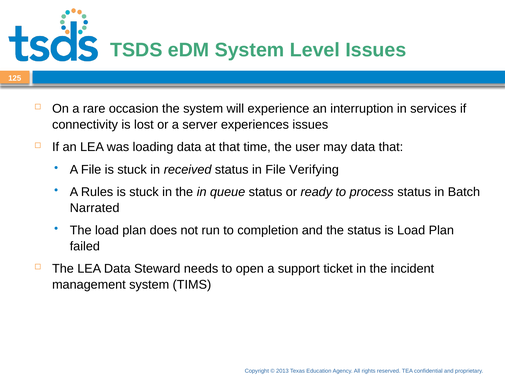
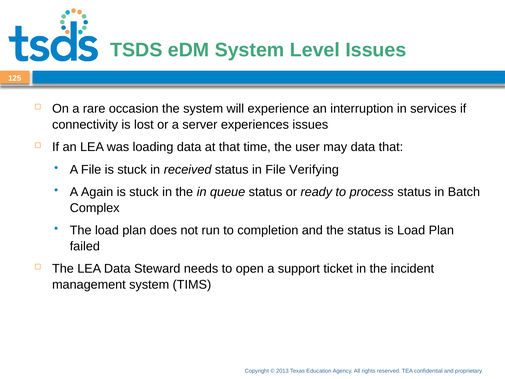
Rules: Rules -> Again (97, 192)
Narrated: Narrated -> Complex (95, 208)
